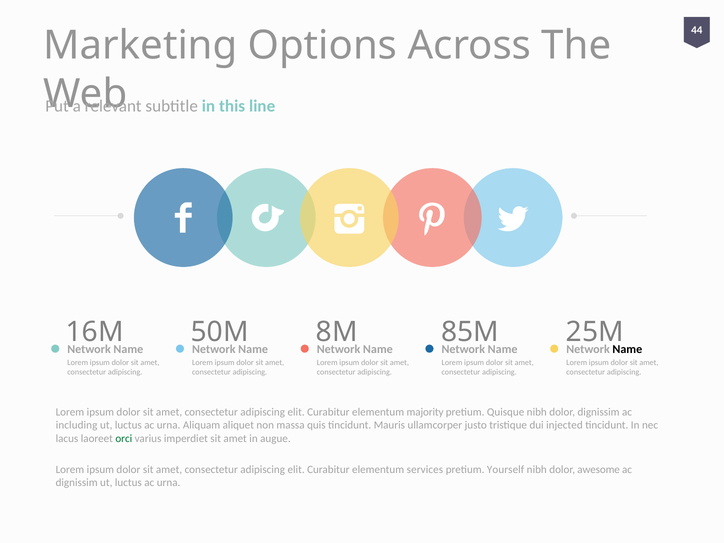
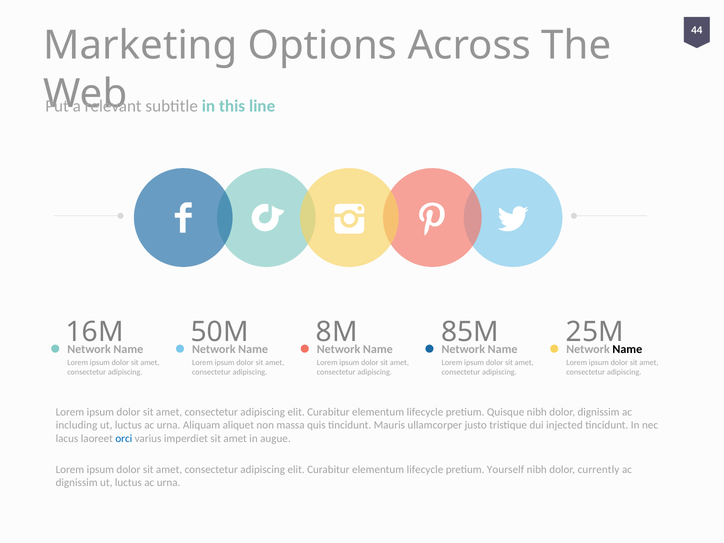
majority: majority -> lifecycle (425, 412)
orci colour: green -> blue (124, 439)
services: services -> lifecycle (425, 470)
awesome: awesome -> currently (599, 470)
